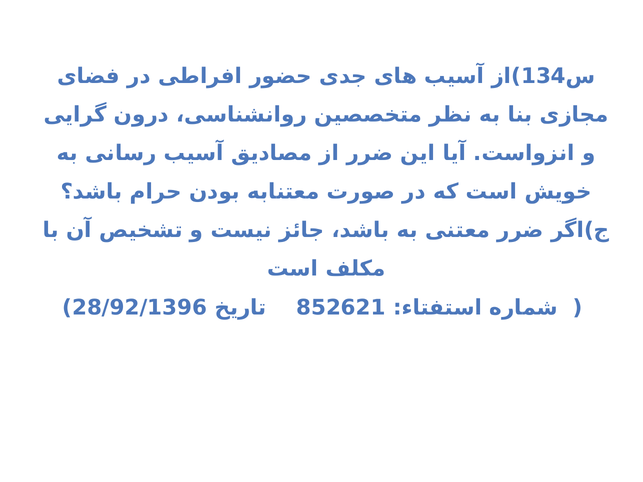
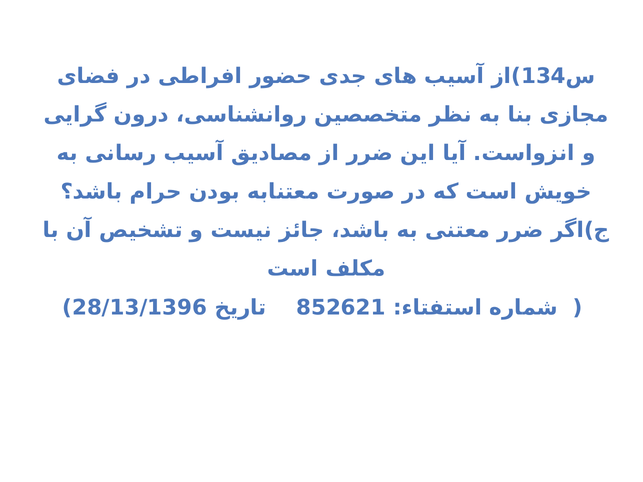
28/92/1396: 28/92/1396 -> 28/13/1396 (140, 308)
